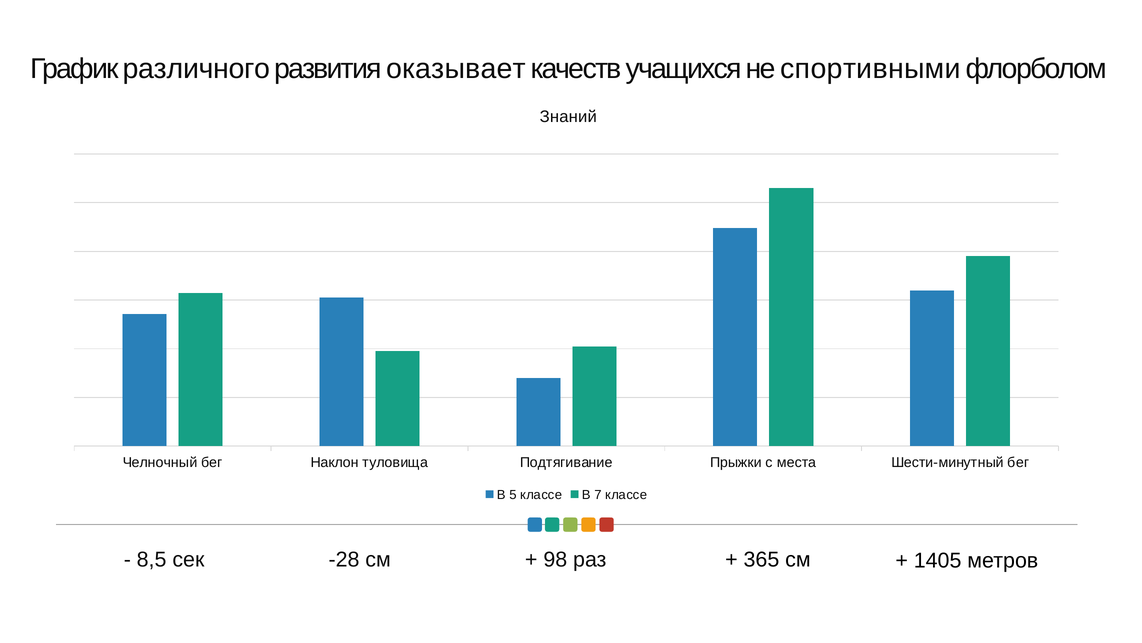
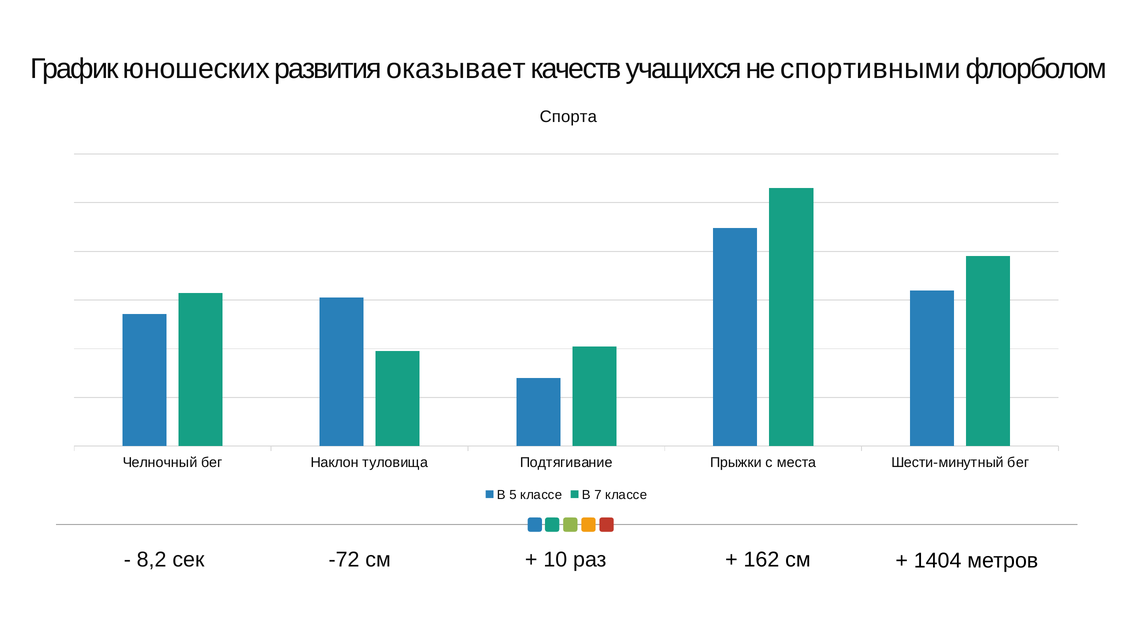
различного: различного -> юношеских (196, 69)
Знаний: Знаний -> Спорта (568, 117)
8,5: 8,5 -> 8,2 (152, 559)
-28: -28 -> -72 (344, 559)
98: 98 -> 10 (555, 559)
365: 365 -> 162 (761, 559)
1405: 1405 -> 1404 (938, 560)
